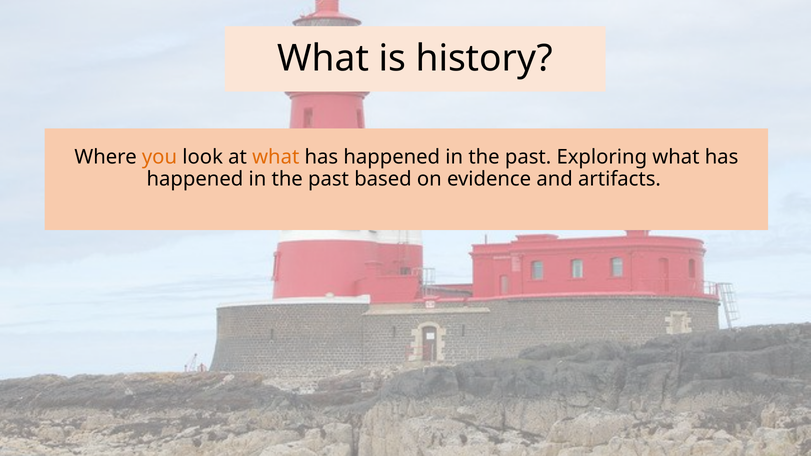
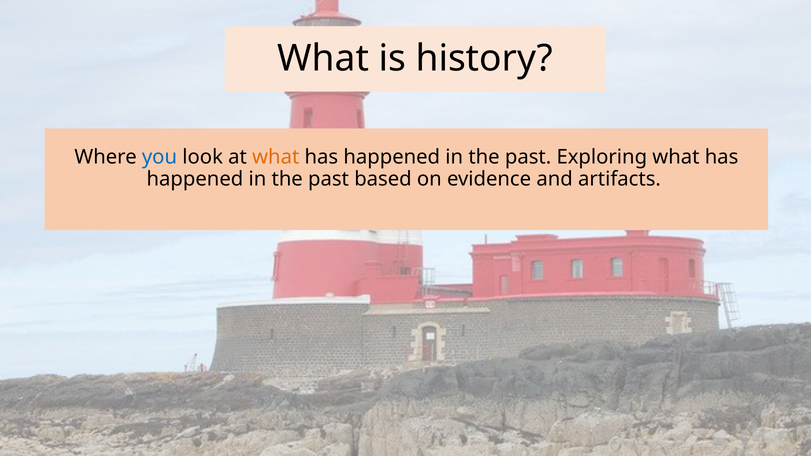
you colour: orange -> blue (159, 157)
